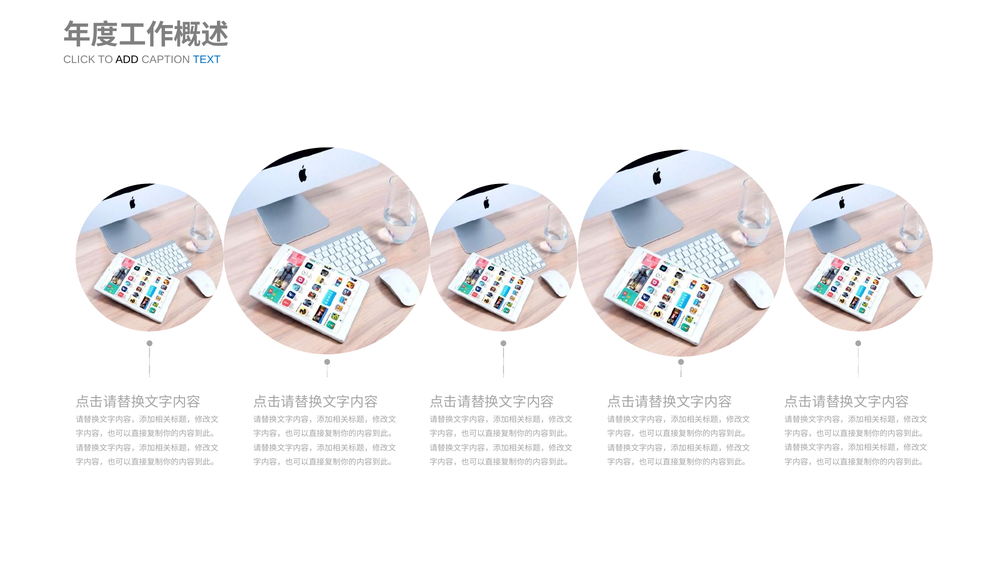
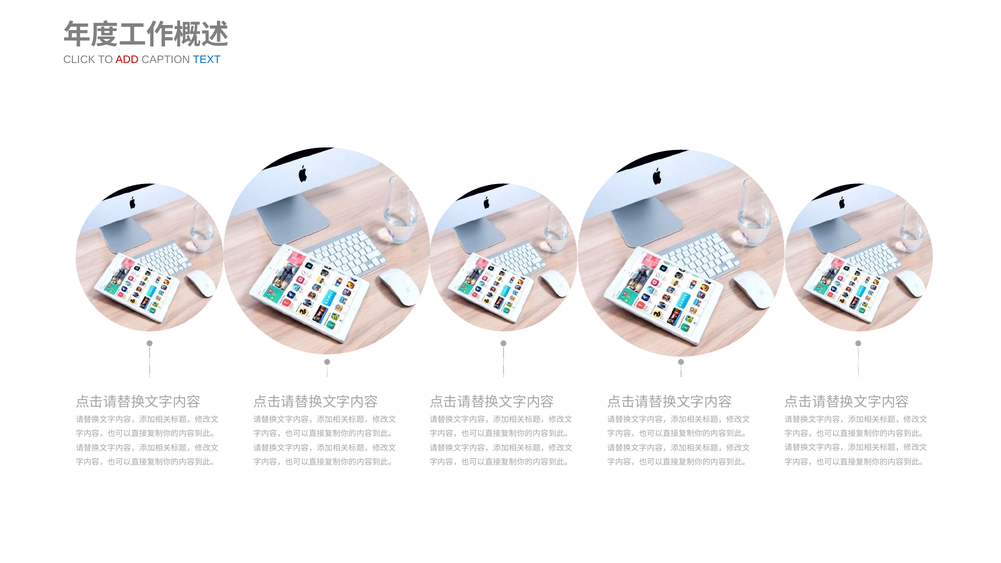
ADD colour: black -> red (127, 60)
